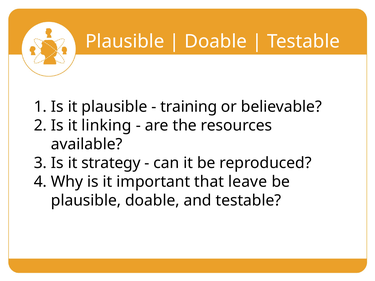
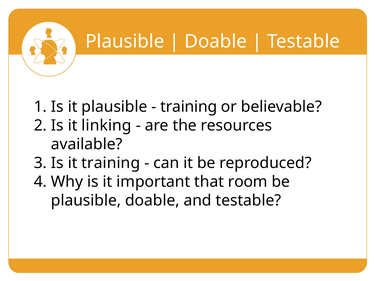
it strategy: strategy -> training (111, 163)
leave: leave -> room (248, 182)
